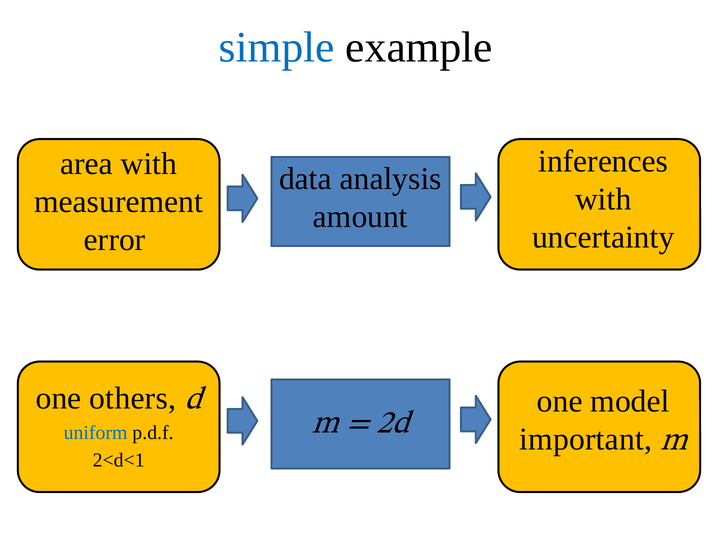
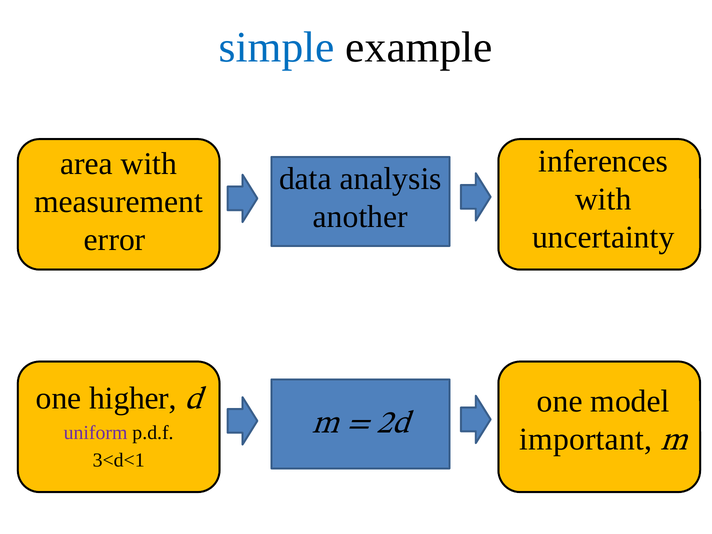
amount: amount -> another (360, 217)
others: others -> higher (133, 399)
uniform colour: blue -> purple (96, 433)
2<d<1: 2<d<1 -> 3<d<1 (119, 460)
